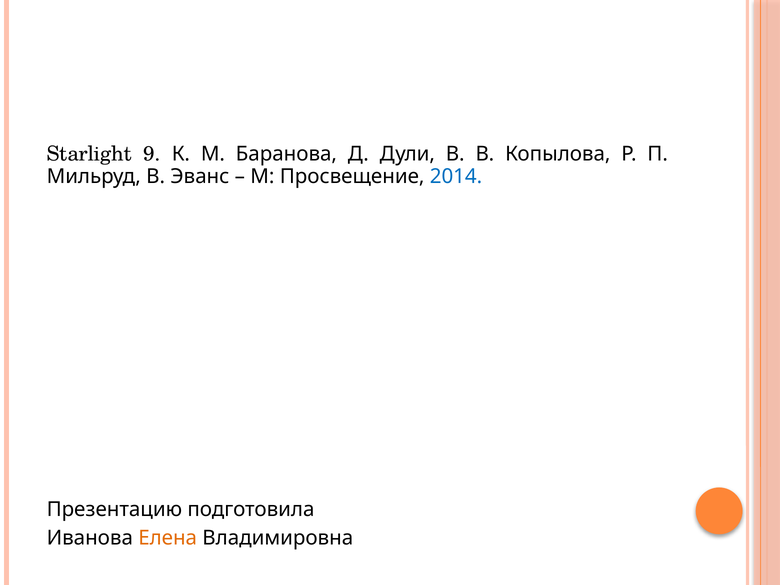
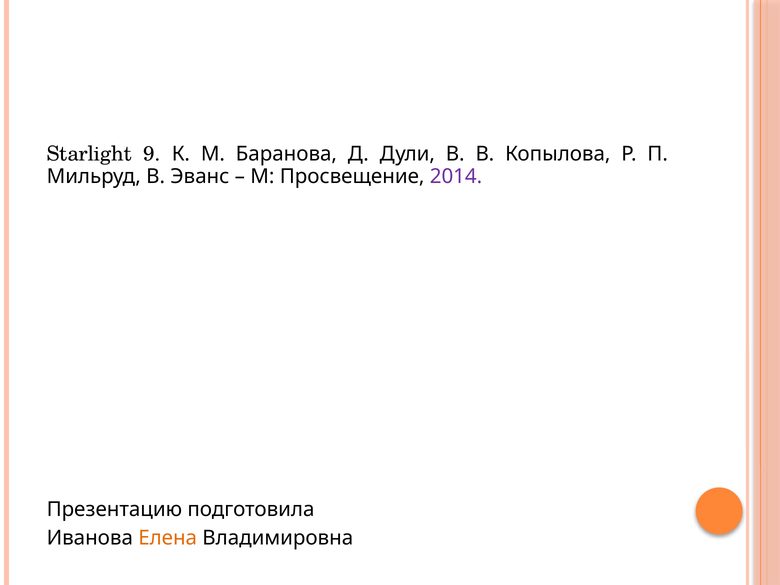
2014 colour: blue -> purple (456, 176)
